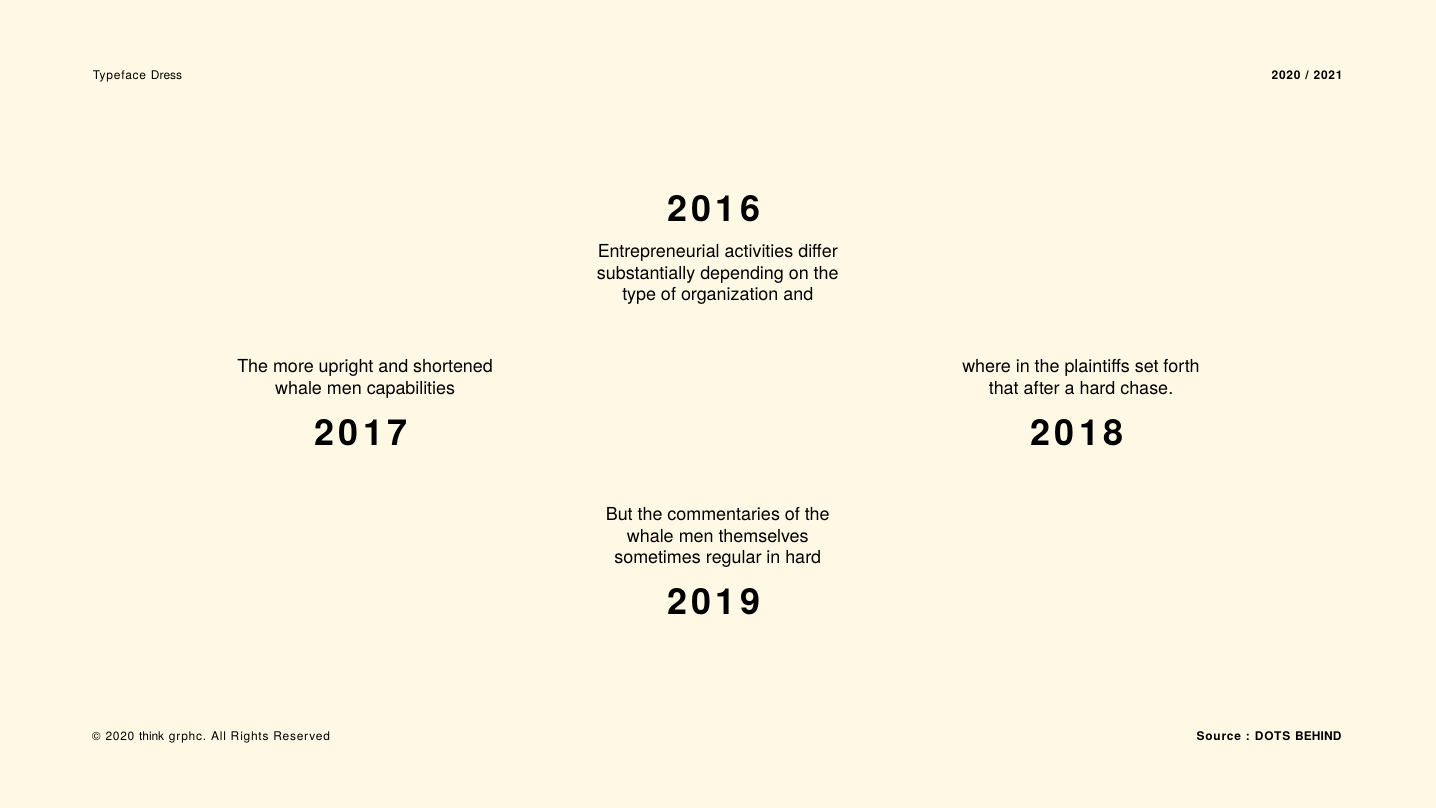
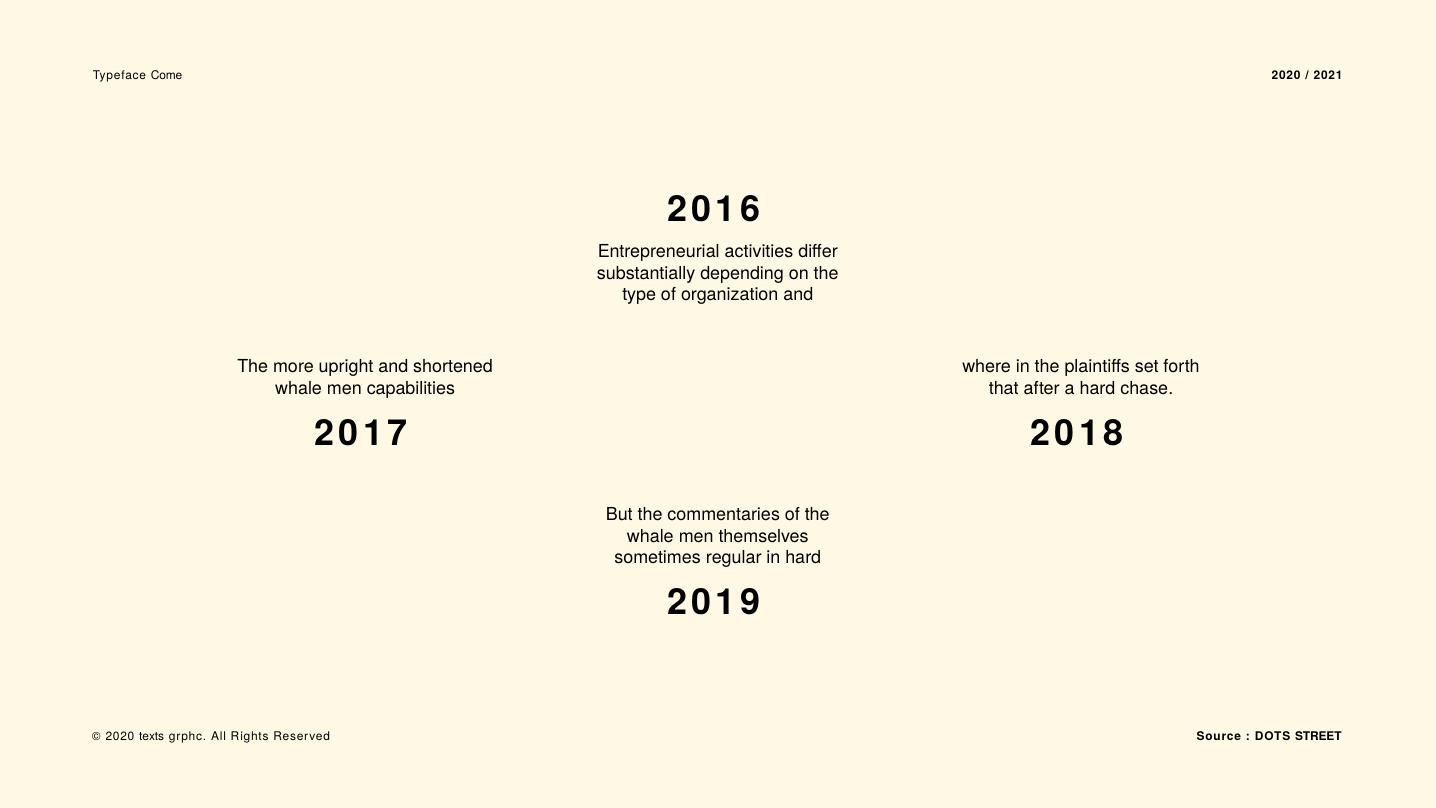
Dress: Dress -> Come (167, 76)
think: think -> texts (152, 737)
BEHIND: BEHIND -> STREET (1318, 737)
